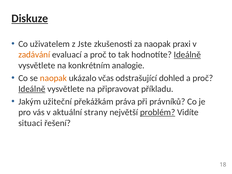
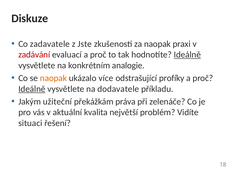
Diskuze underline: present -> none (30, 18)
uživatelem: uživatelem -> zadavatele (50, 44)
zadávání colour: orange -> red (34, 55)
včas: včas -> více (106, 78)
dohled: dohled -> profíky (172, 78)
připravovat: připravovat -> dodavatele (118, 89)
právníků: právníků -> zelenáče (167, 102)
strany: strany -> kvalita (96, 112)
problém underline: present -> none (158, 112)
